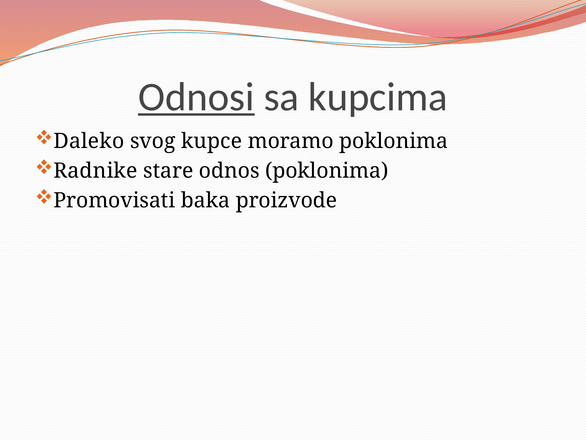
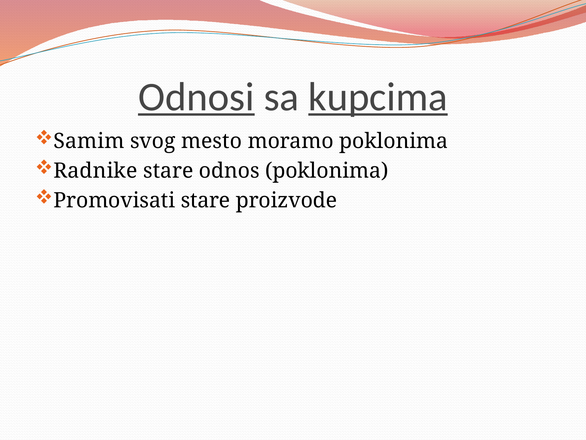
kupcima underline: none -> present (378, 97)
Daleko: Daleko -> Samim (89, 141)
kupce: kupce -> mesto (212, 141)
Promovisati baka: baka -> stare (206, 200)
